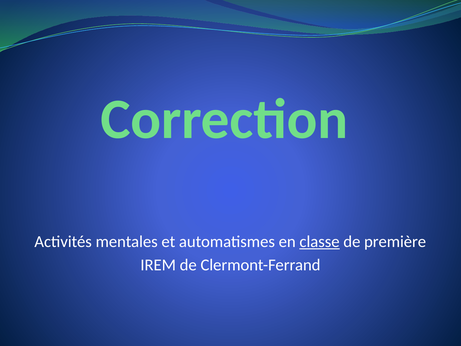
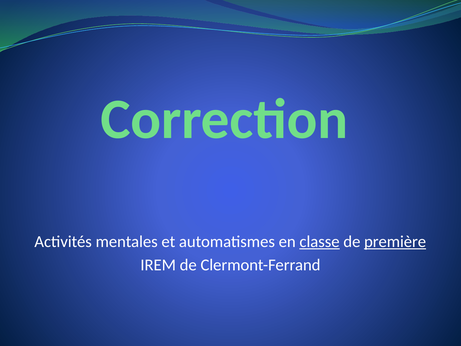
première underline: none -> present (395, 242)
